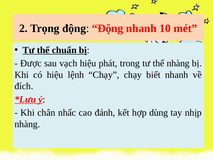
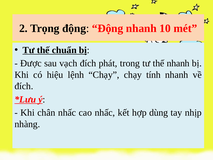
vạch hiệu: hiệu -> đích (88, 63)
thế nhàng: nhàng -> nhanh (178, 63)
biết: biết -> tính (153, 75)
cao đánh: đánh -> nhấc (105, 113)
